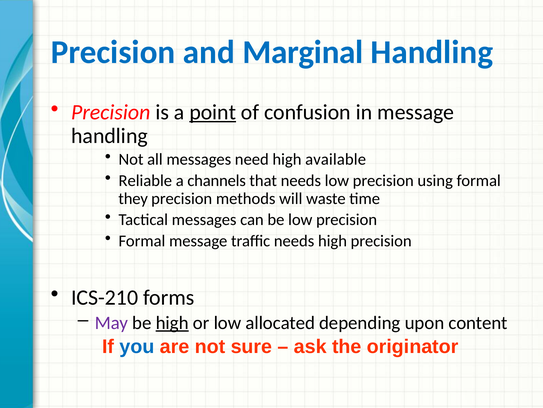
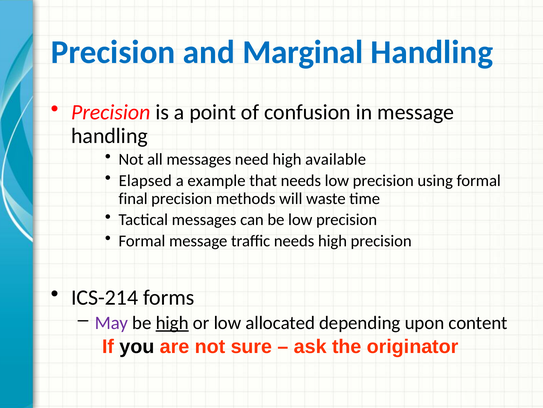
point underline: present -> none (213, 112)
Reliable: Reliable -> Elapsed (145, 180)
channels: channels -> example (216, 180)
they: they -> final (133, 198)
ICS-210: ICS-210 -> ICS-214 (105, 297)
you colour: blue -> black (137, 346)
